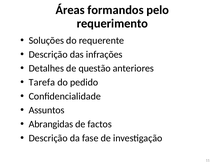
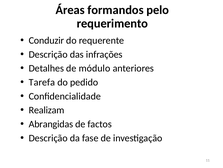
Soluções: Soluções -> Conduzir (46, 40)
questão: questão -> módulo (94, 68)
Assuntos: Assuntos -> Realizam (47, 110)
